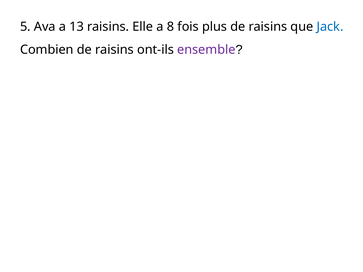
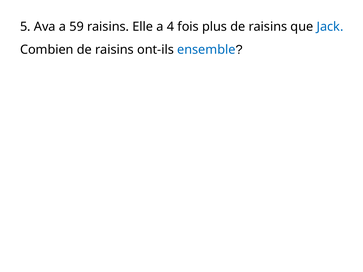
13: 13 -> 59 (77, 27)
8: 8 -> 4 (170, 27)
ensemble colour: purple -> blue (206, 50)
